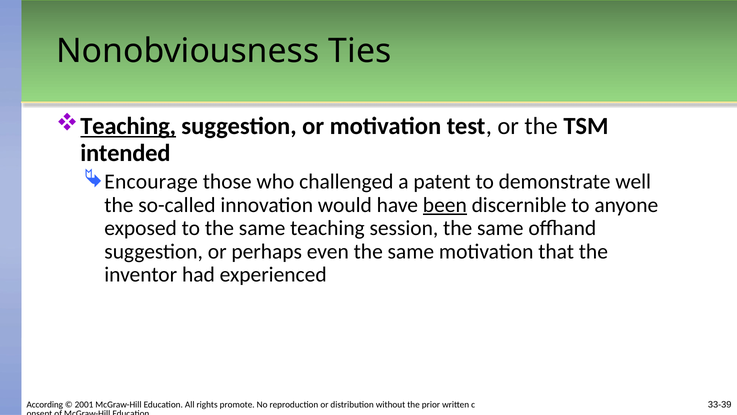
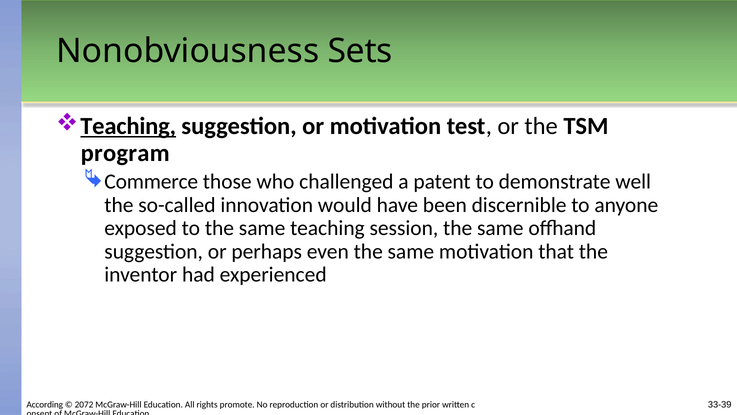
Ties: Ties -> Sets (360, 51)
intended: intended -> program (125, 153)
Encourage: Encourage -> Commerce (151, 182)
been underline: present -> none (445, 205)
2001: 2001 -> 2072 (84, 404)
